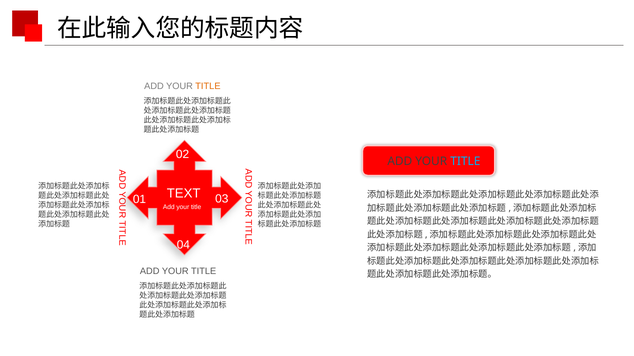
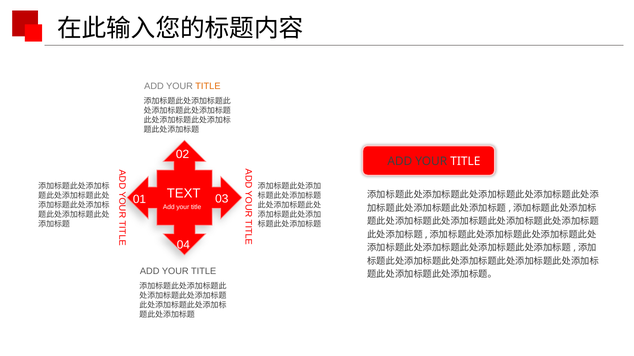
TITLE colour: light blue -> white (465, 162)
